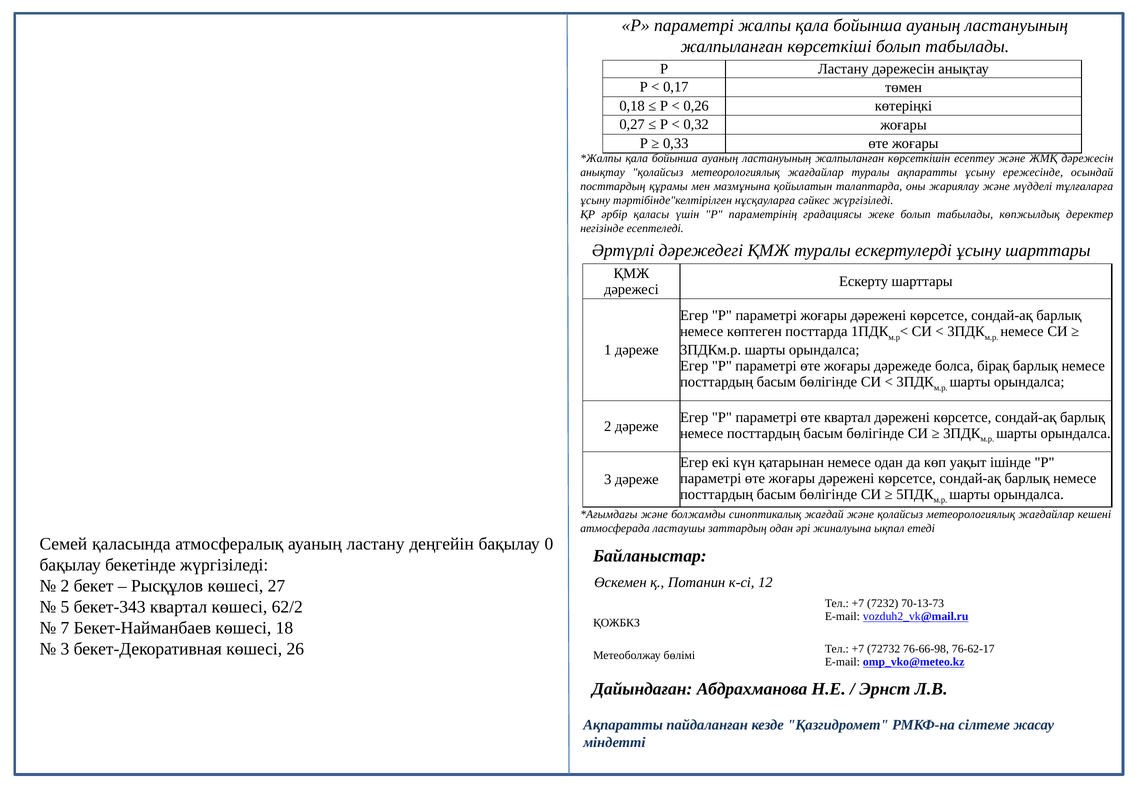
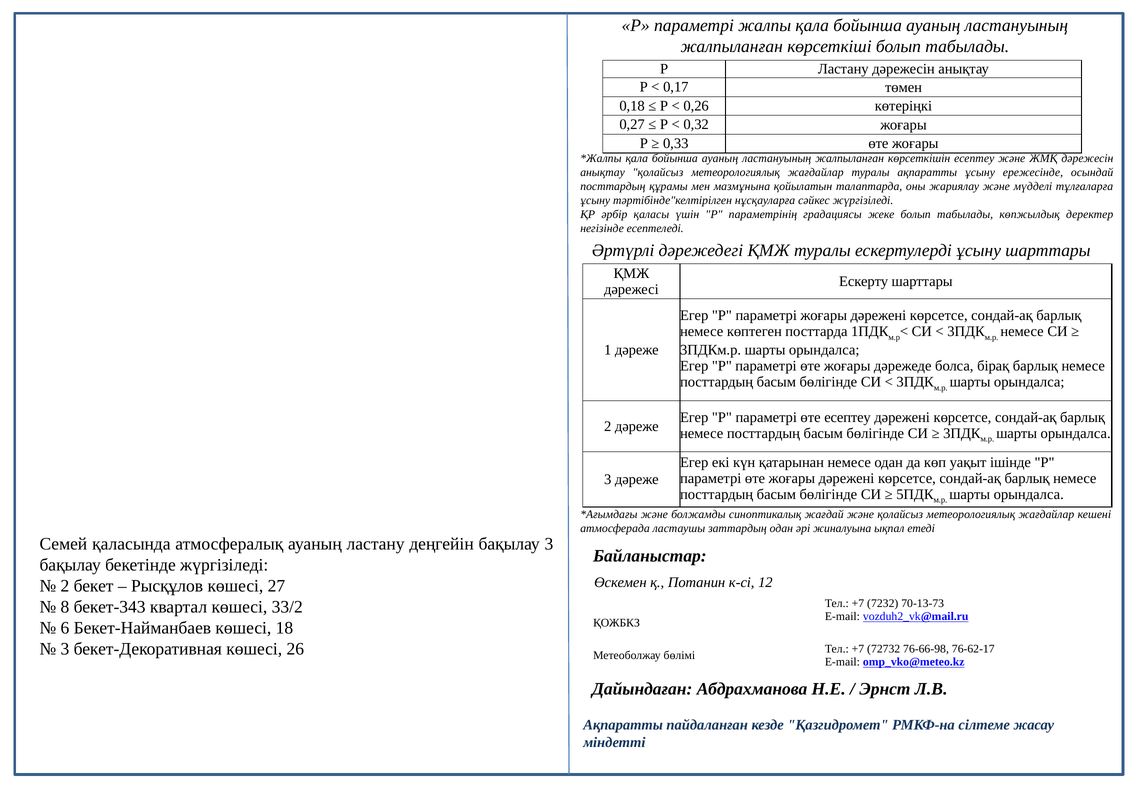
өте квартал: квартал -> есептеу (848, 417)
бақылау 0: 0 -> 3 (549, 544)
5: 5 -> 8 (65, 607)
62/2: 62/2 -> 33/2 (287, 607)
7: 7 -> 6 (65, 628)
